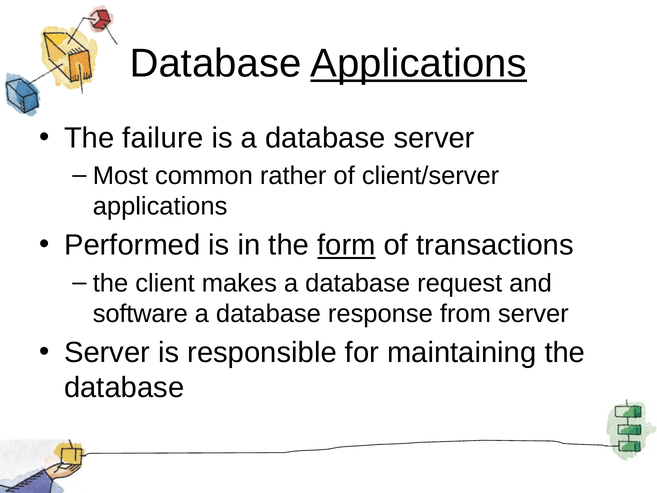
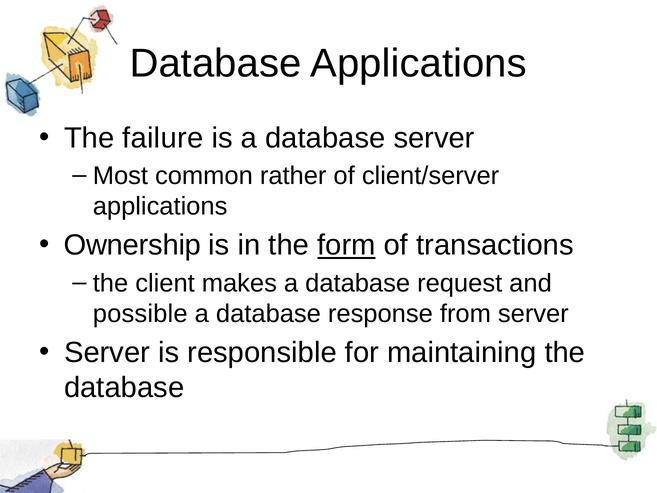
Applications underline: present -> none (419, 64)
Performed: Performed -> Ownership (132, 245)
software: software -> possible (140, 314)
